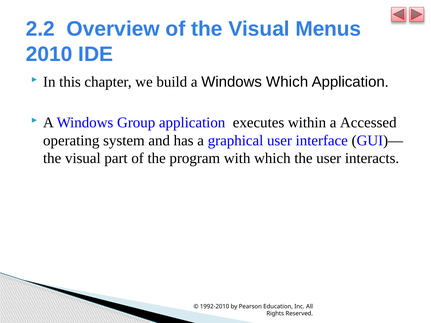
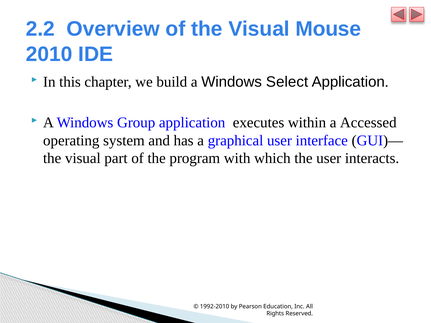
Menus: Menus -> Mouse (328, 29)
Windows Which: Which -> Select (287, 82)
